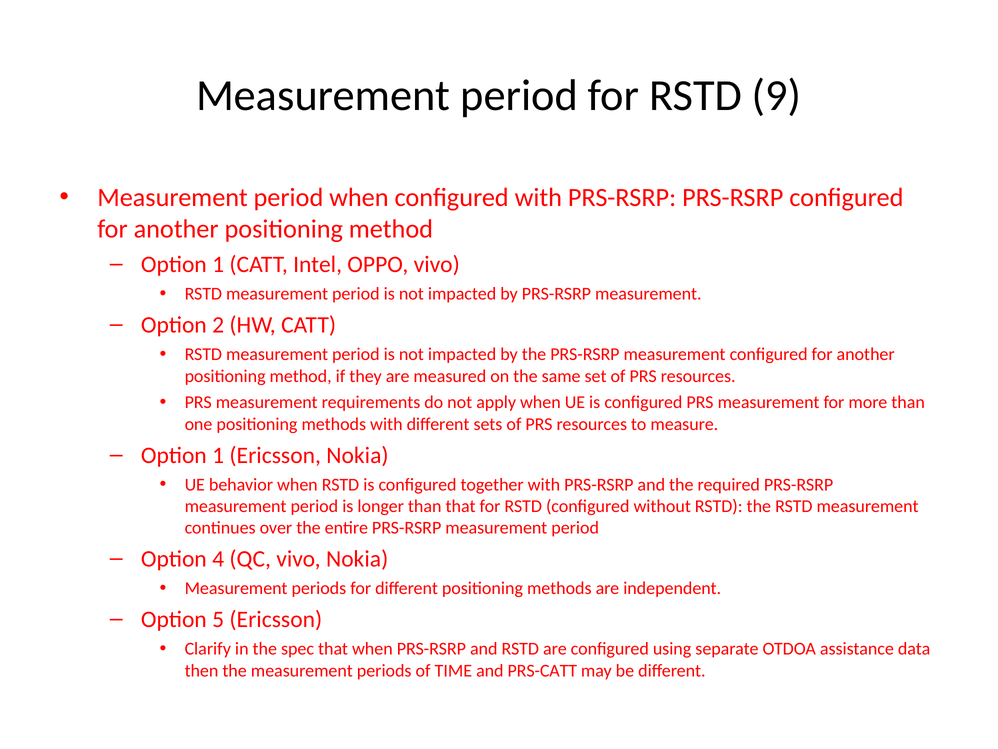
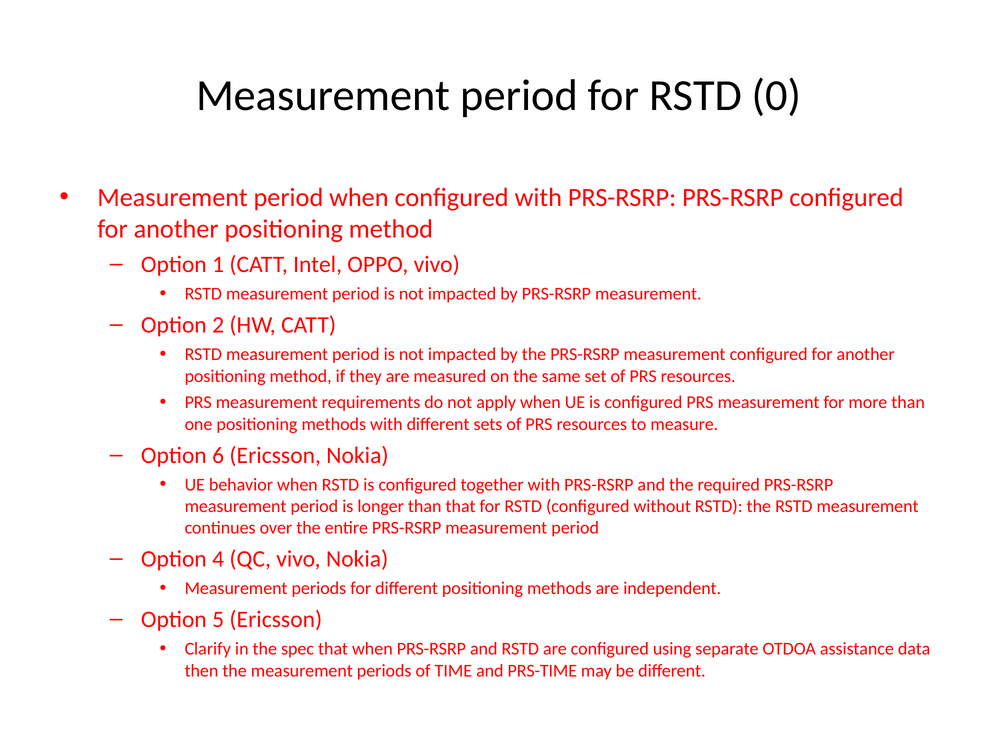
9: 9 -> 0 (777, 95)
1: 1 -> 6 (218, 455)
PRS-CATT: PRS-CATT -> PRS-TIME (542, 670)
